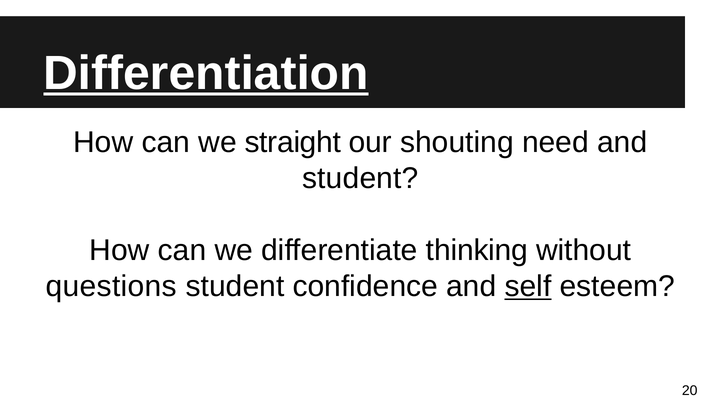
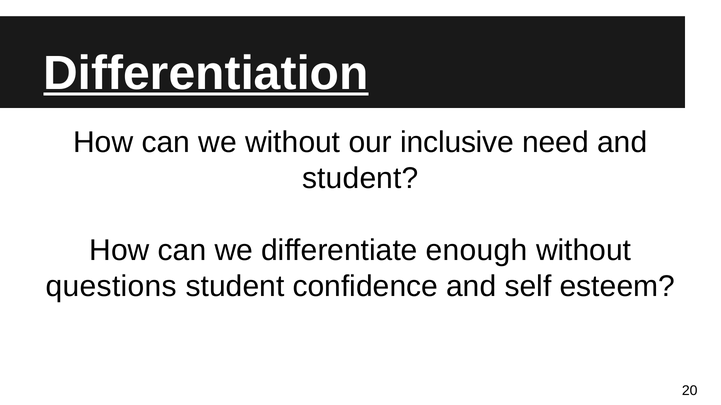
we straight: straight -> without (293, 142)
shouting: shouting -> inclusive (457, 142)
thinking: thinking -> enough (477, 251)
self underline: present -> none (528, 287)
